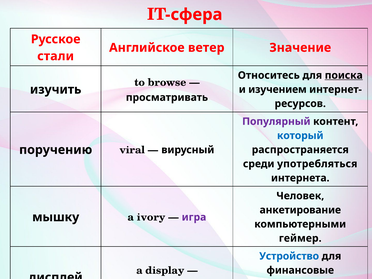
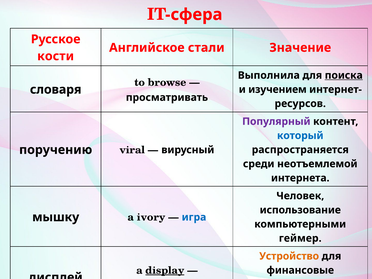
ветер: ветер -> стали (206, 48)
стали: стали -> кости (56, 56)
Относитесь: Относитесь -> Выполнила (269, 75)
изучить: изучить -> словаря (56, 90)
употребляться: употребляться -> неотъемлемой (317, 164)
анкетирование: анкетирование -> использование (300, 210)
игра colour: purple -> blue (194, 217)
Устройство colour: blue -> orange (289, 256)
display underline: none -> present (165, 270)
